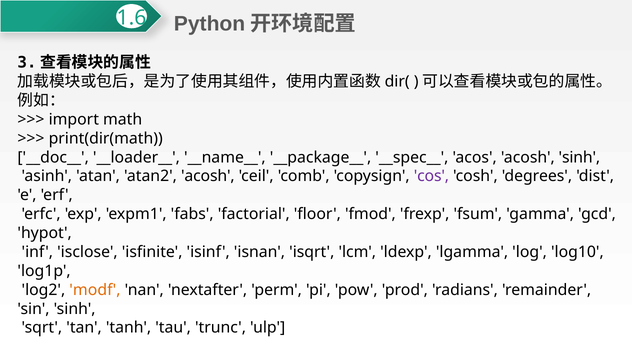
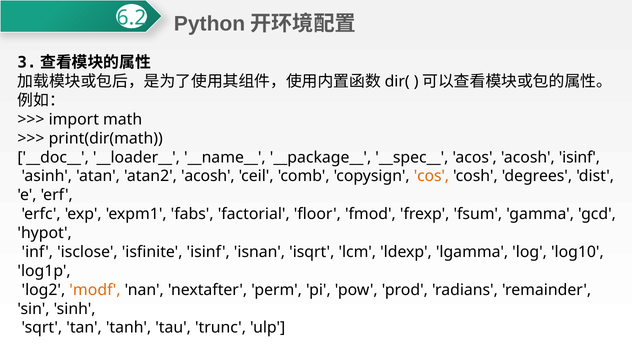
1.6: 1.6 -> 6.2 (131, 18)
acosh sinh: sinh -> isinf (579, 158)
cos colour: purple -> orange (431, 177)
